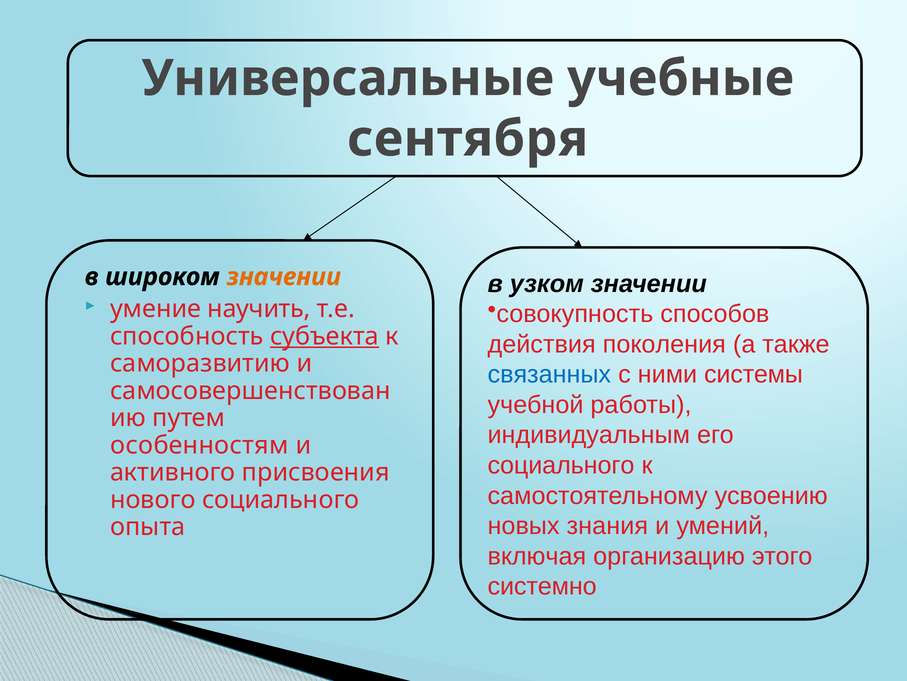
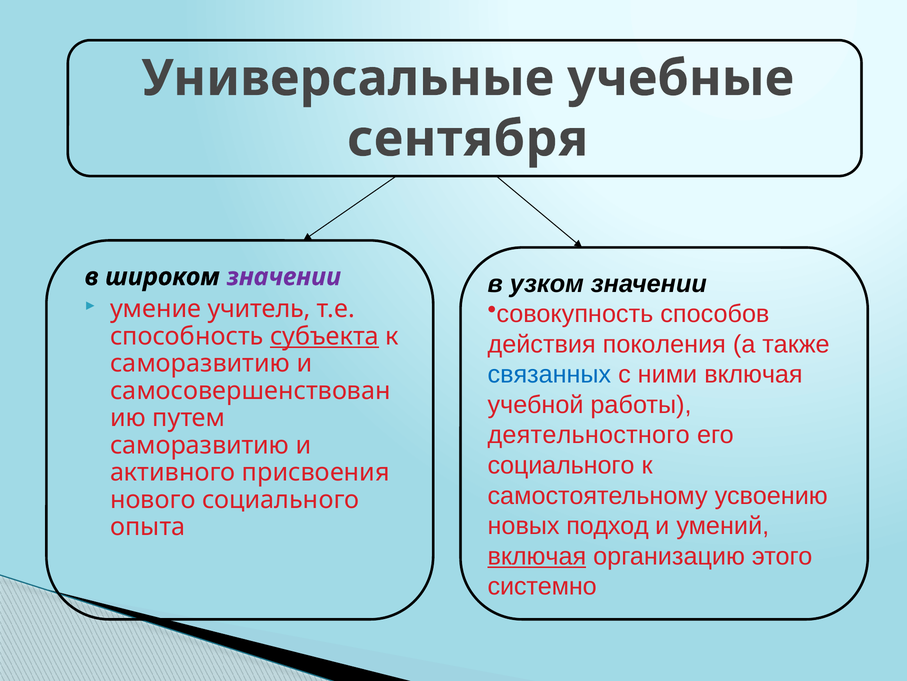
значении colour: orange -> purple (284, 277)
научить: научить -> учитель (259, 309)
ними системы: системы -> включая (753, 374)
индивидуальным: индивидуальным -> деятельностного (589, 435)
особенностям: особенностям -> саморазвитию (200, 445)
знания: знания -> подход (607, 525)
включая underline: none -> present (537, 556)
